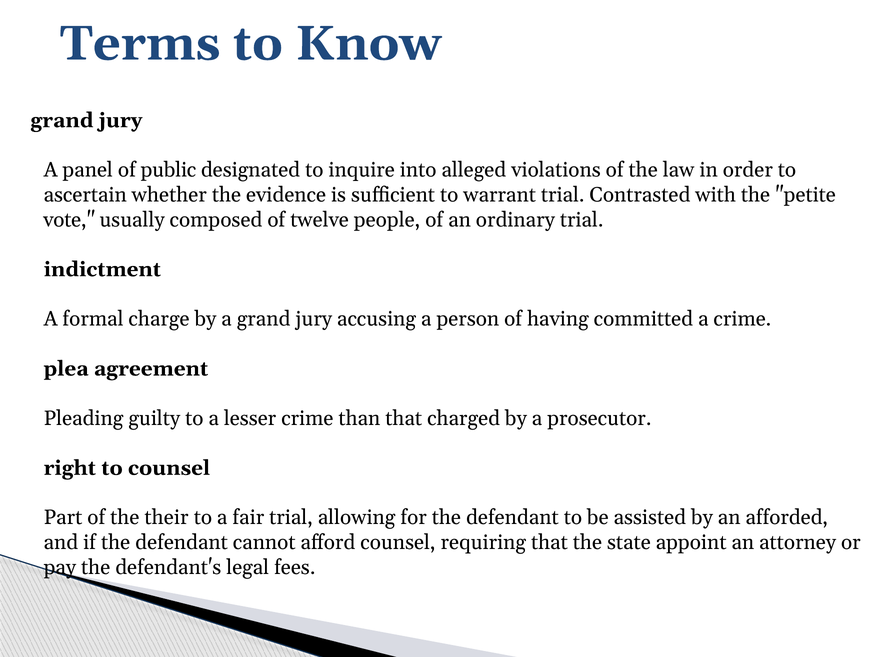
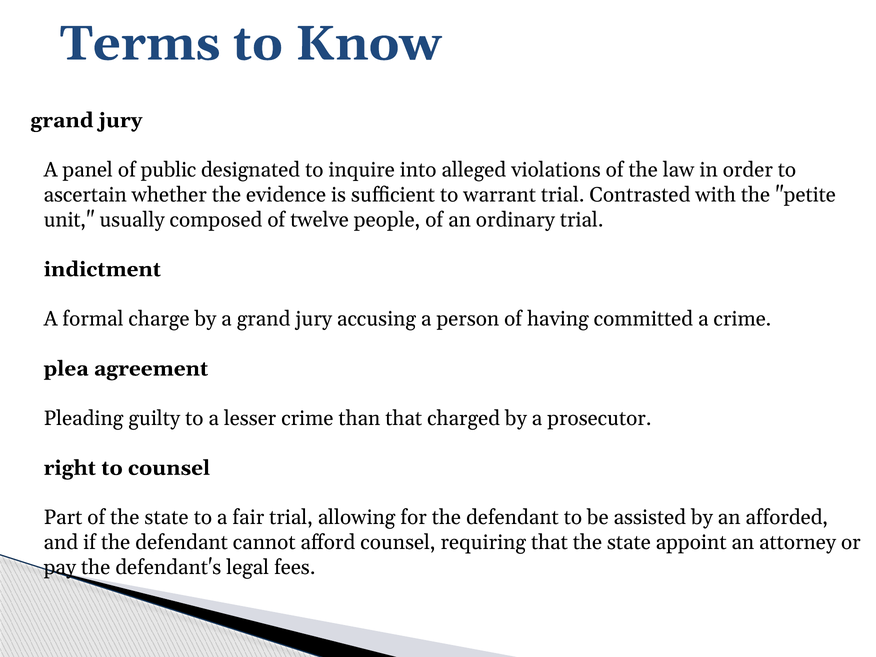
vote: vote -> unit (69, 220)
of the their: their -> state (167, 518)
